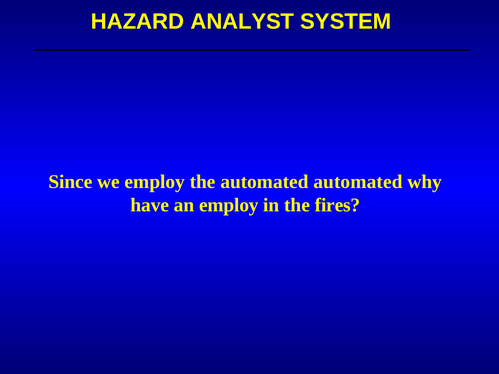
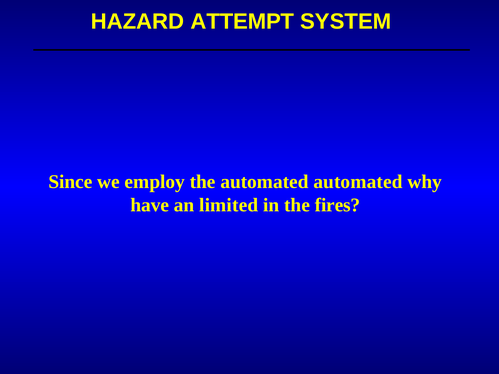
ANALYST: ANALYST -> ATTEMPT (242, 21)
an employ: employ -> limited (229, 205)
